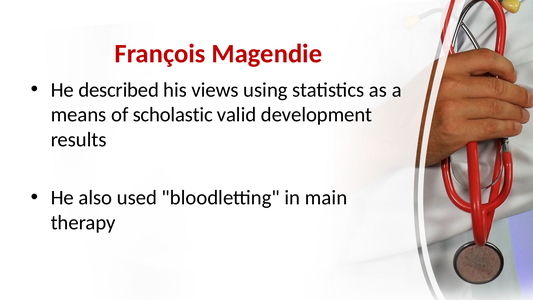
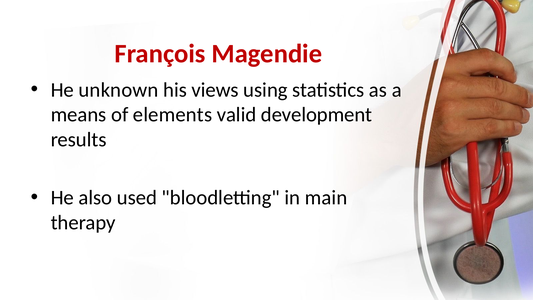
described: described -> unknown (118, 90)
scholastic: scholastic -> elements (173, 115)
